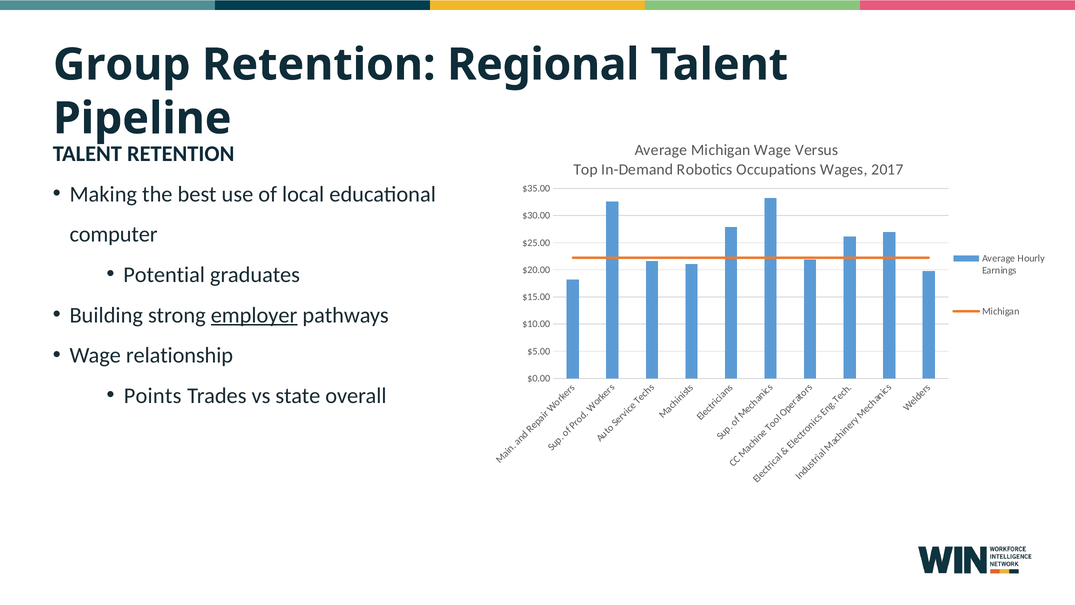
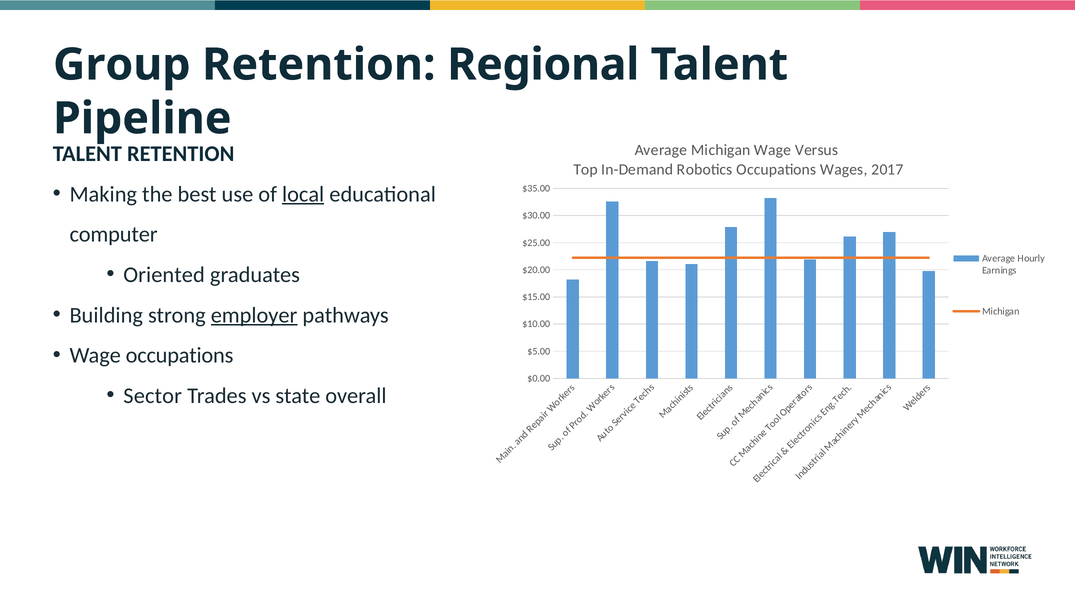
local underline: none -> present (303, 194)
Potential: Potential -> Oriented (164, 275)
Wage relationship: relationship -> occupations (180, 355)
Points: Points -> Sector (153, 396)
